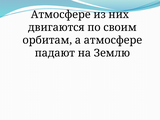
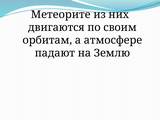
Атмосфере: Атмосфере -> Метеорите (61, 15)
